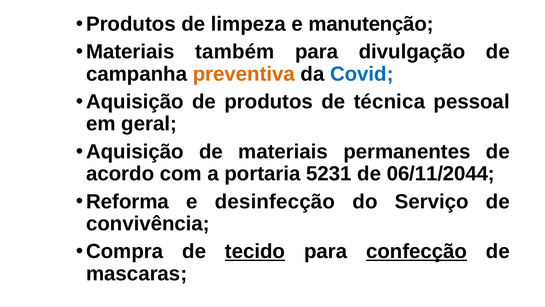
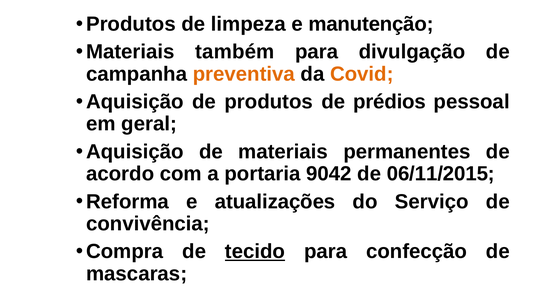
Covid colour: blue -> orange (362, 74)
técnica: técnica -> prédios (390, 102)
5231: 5231 -> 9042 (329, 174)
06/11/2044: 06/11/2044 -> 06/11/2015 (441, 174)
desinfecção: desinfecção -> atualizações (275, 201)
confecção underline: present -> none (417, 251)
